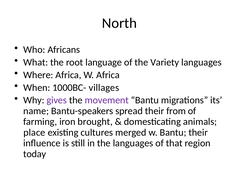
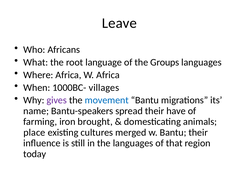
North: North -> Leave (119, 23)
Variety: Variety -> Groups (165, 62)
movement colour: purple -> blue (107, 100)
from: from -> have (176, 111)
